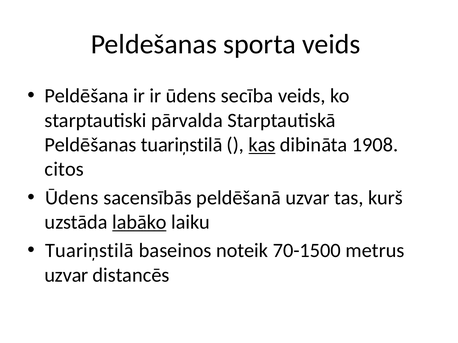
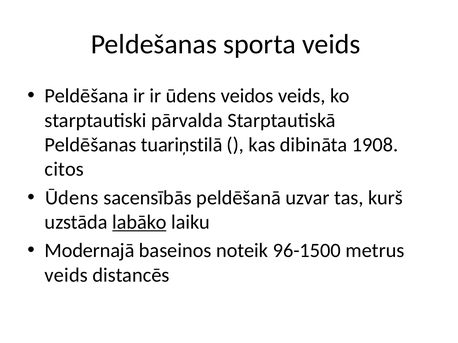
secība: secība -> veidos (247, 96)
kas underline: present -> none (262, 145)
Tuariņstilā: Tuariņstilā -> Modernajā (90, 251)
70-1500: 70-1500 -> 96-1500 (307, 251)
uzvar: uzvar -> veids (66, 275)
